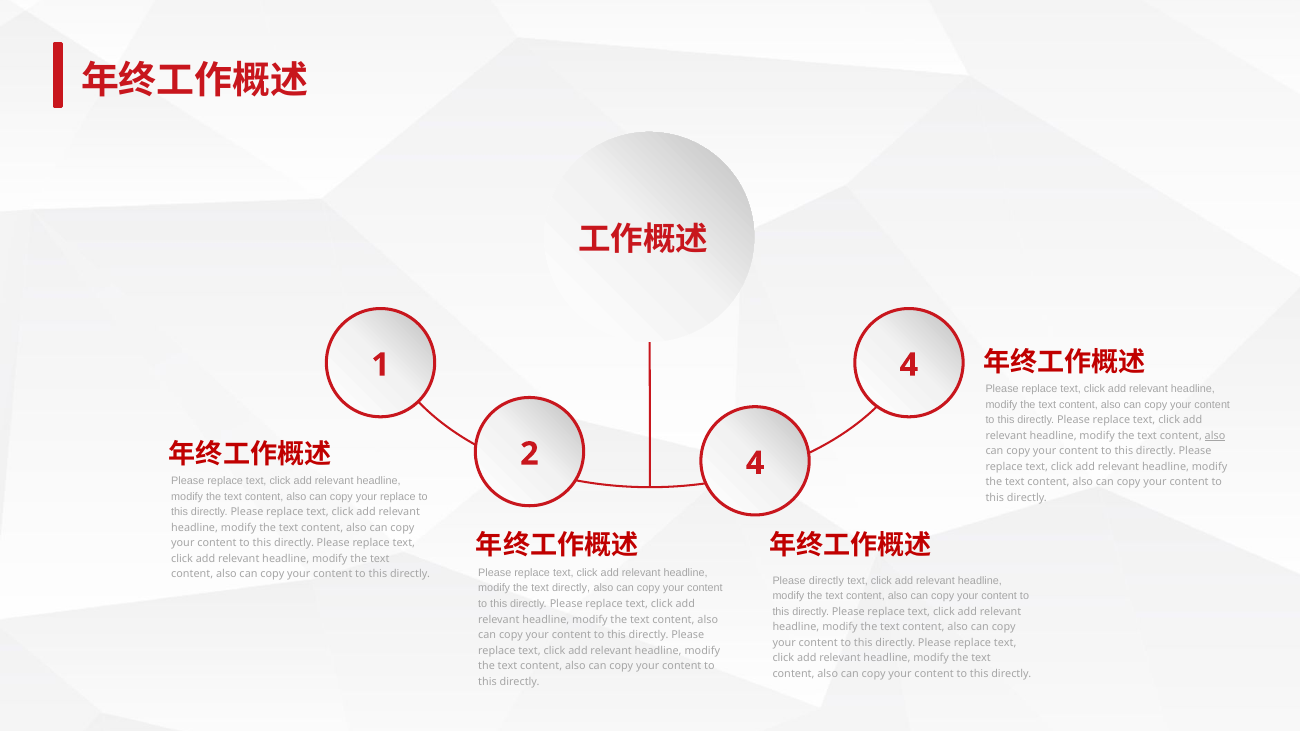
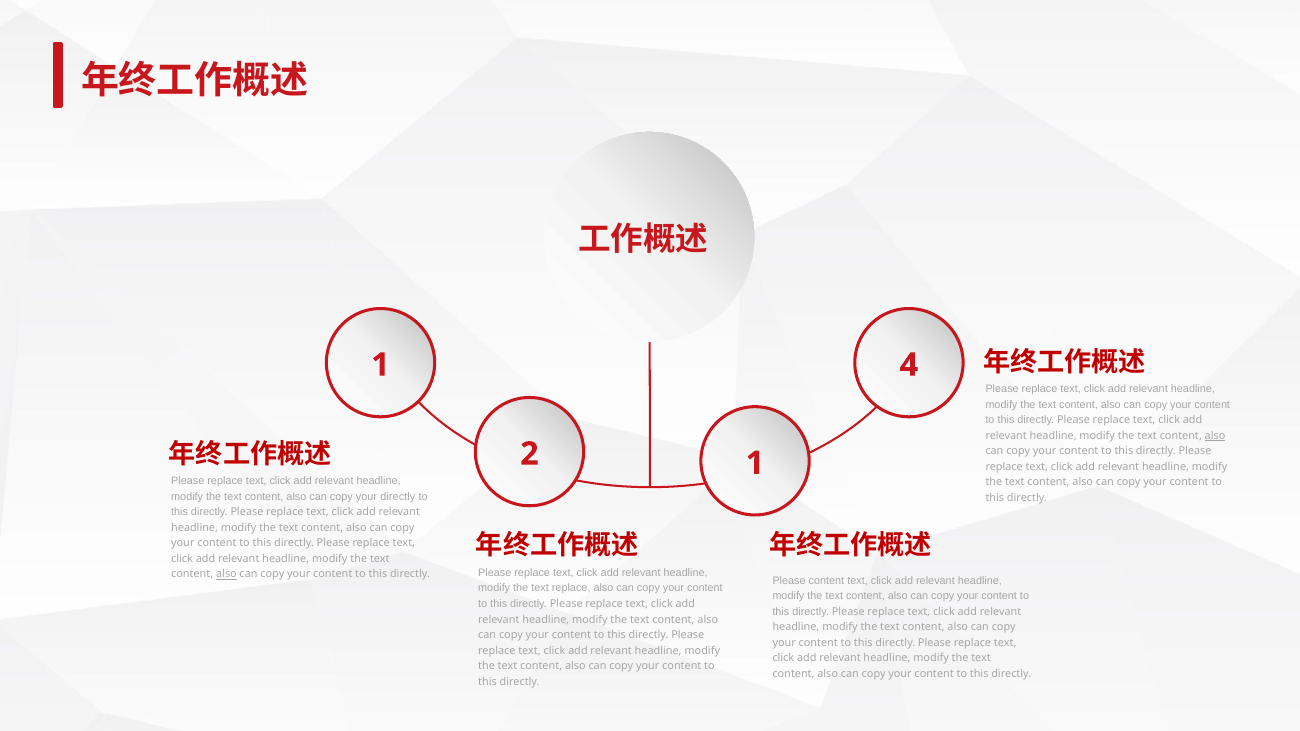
2 4: 4 -> 1 (755, 463)
your replace: replace -> directly (398, 497)
also underline: none -> present (226, 574)
Please directly: directly -> content (826, 581)
text directly: directly -> replace (571, 589)
